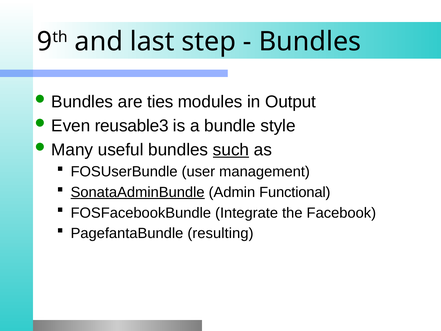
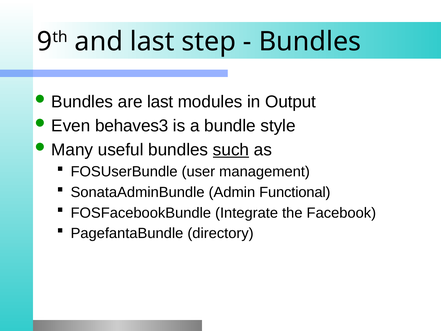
are ties: ties -> last (160, 102)
reusable3: reusable3 -> behaves3 (132, 126)
SonataAdminBundle underline: present -> none (138, 192)
resulting: resulting -> directory (221, 233)
